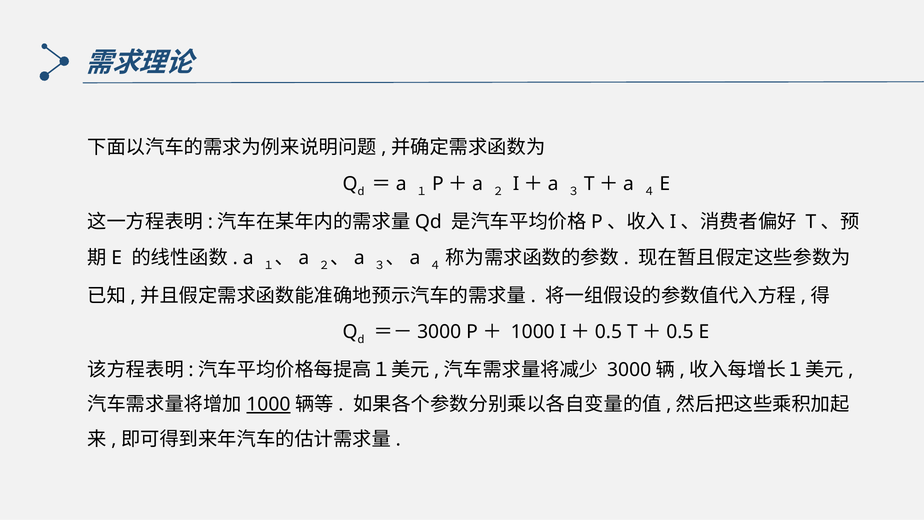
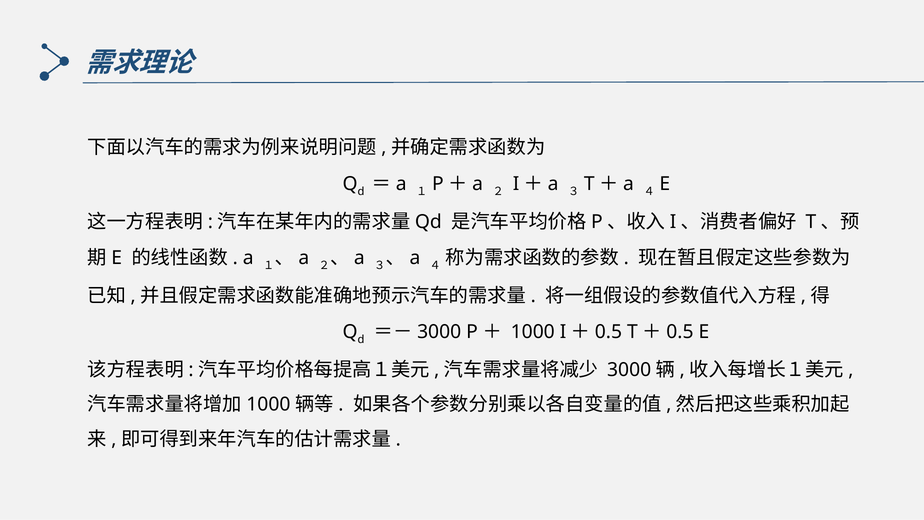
1000 underline: present -> none (268, 404)
